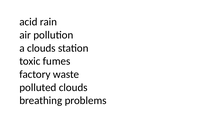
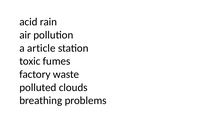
a clouds: clouds -> article (41, 48)
